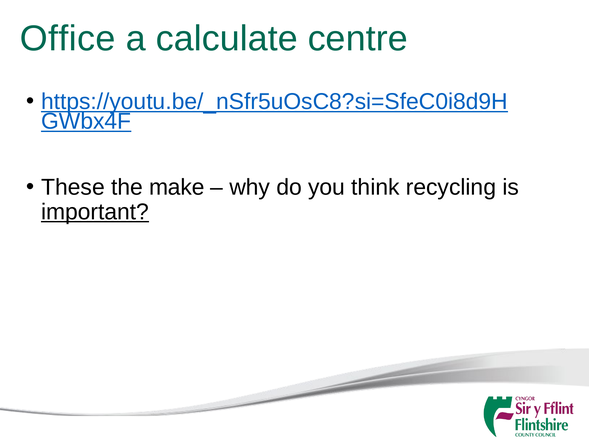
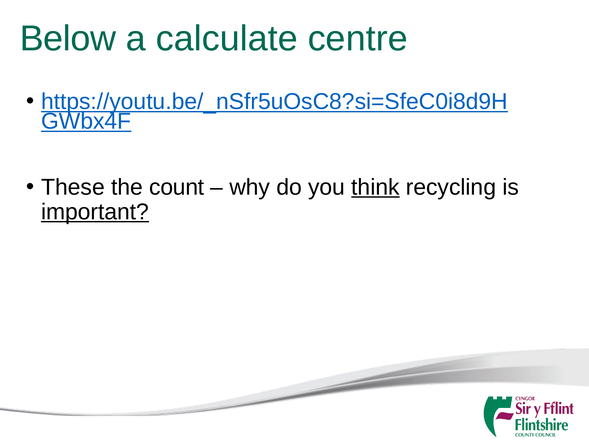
Office: Office -> Below (68, 39)
make: make -> count (177, 187)
think underline: none -> present (375, 187)
